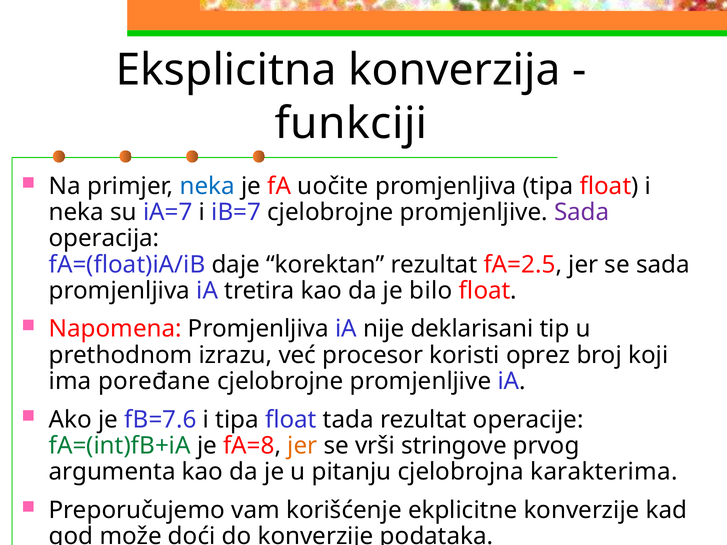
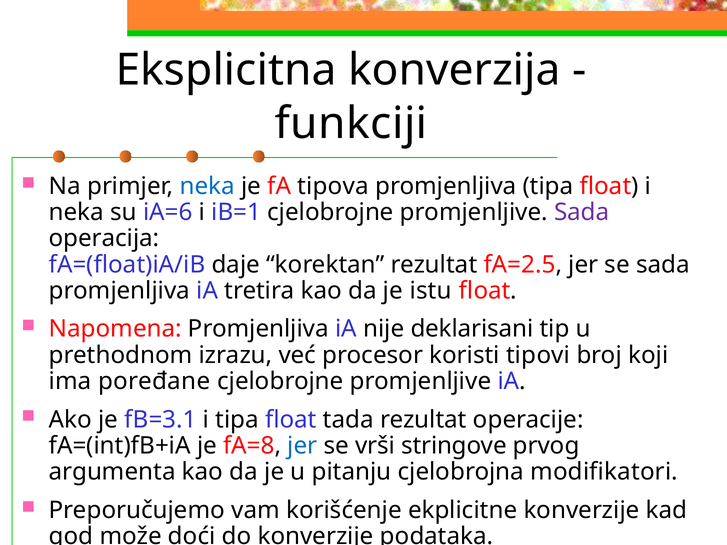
uočite: uočite -> tipova (333, 186)
iA=7: iA=7 -> iA=6 (168, 212)
iB=7: iB=7 -> iB=1 (236, 212)
bilo: bilo -> istu (431, 291)
oprez: oprez -> tipovi (538, 355)
fB=7.6: fB=7.6 -> fB=3.1 (161, 420)
fA=(int)fB+iA colour: green -> black (120, 446)
jer colour: orange -> blue (302, 446)
karakterima: karakterima -> modifikatori (604, 472)
